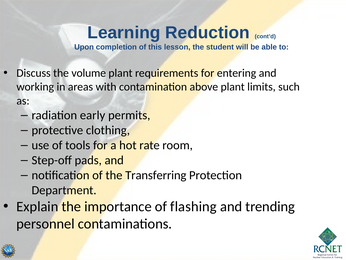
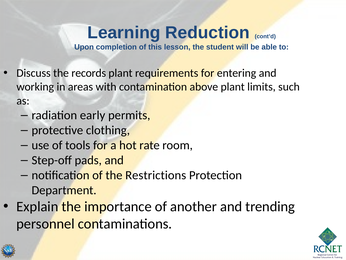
volume: volume -> records (89, 73)
Transferring: Transferring -> Restrictions (156, 175)
flashing: flashing -> another (194, 206)
